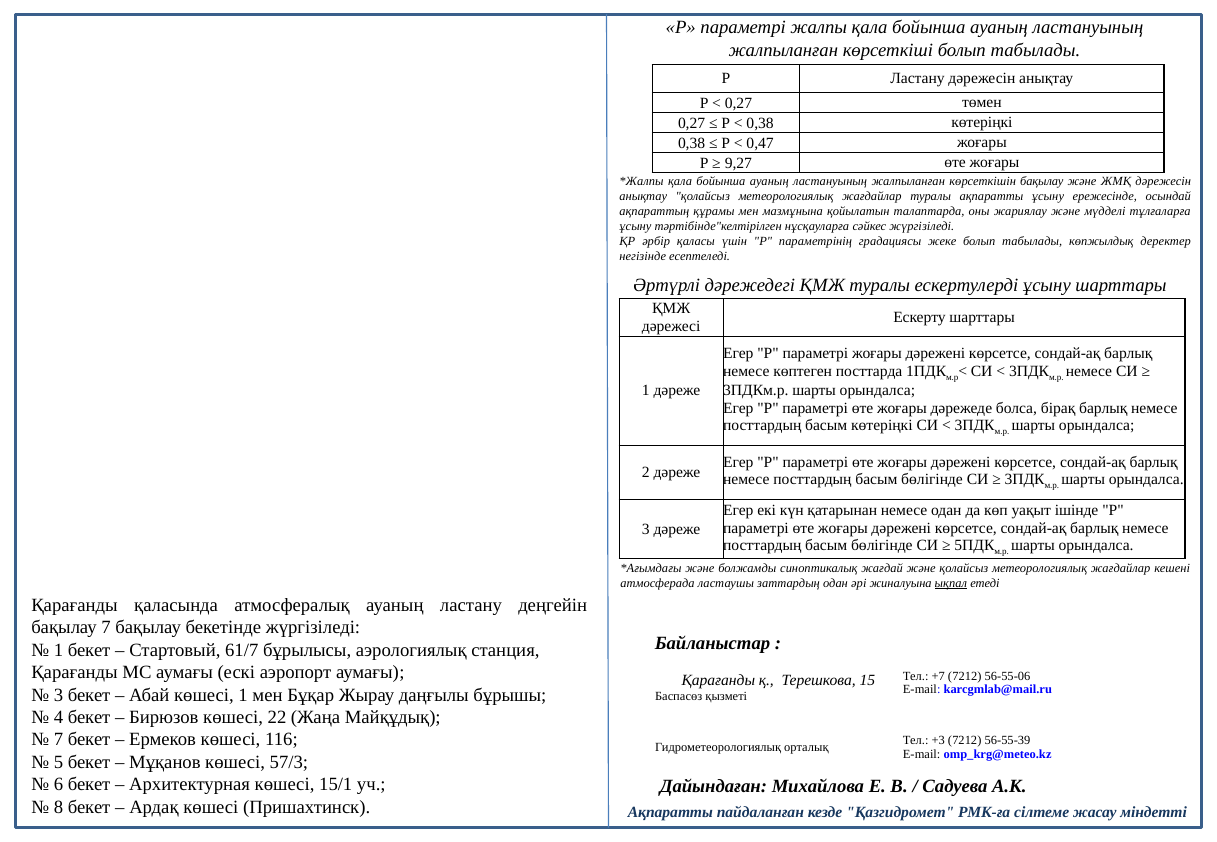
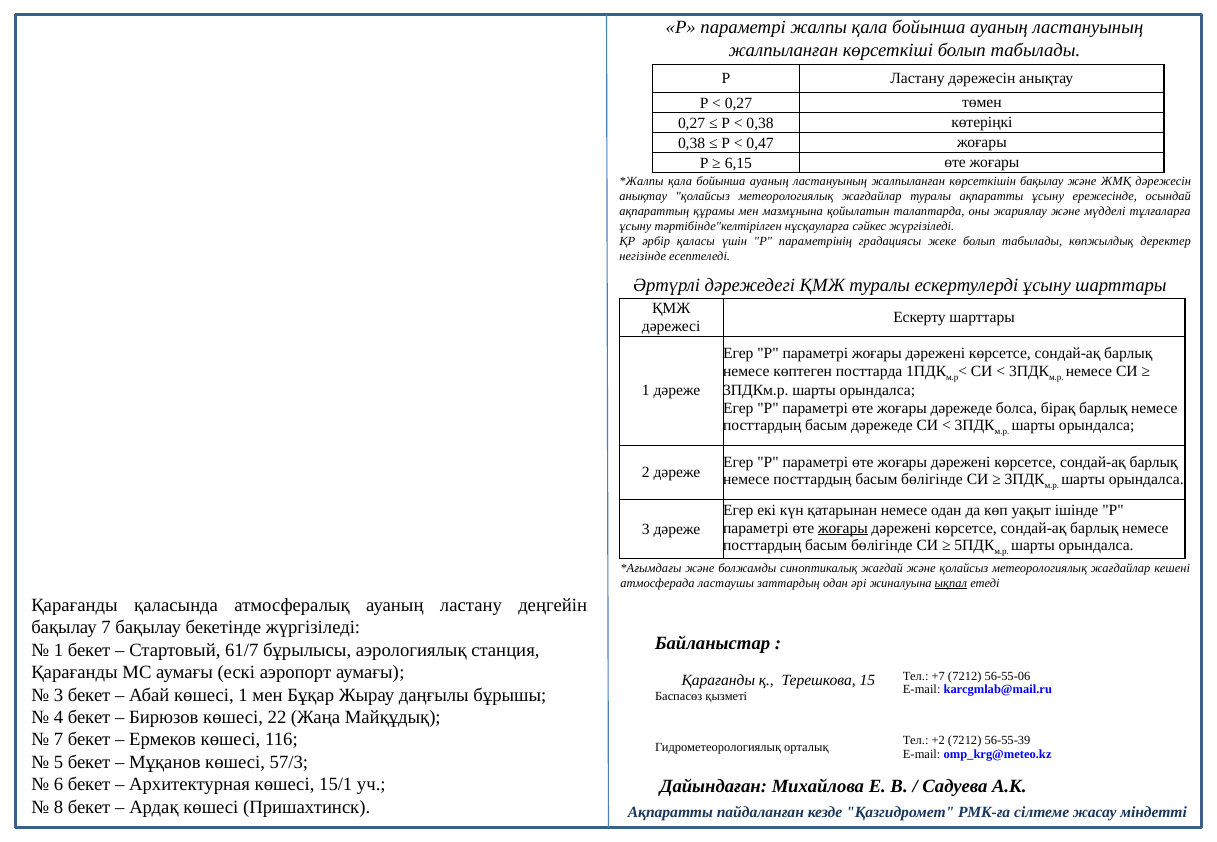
9,27: 9,27 -> 6,15 (738, 163)
басым көтеріңкі: көтеріңкі -> дәрежеде (882, 425)
жоғары underline: none -> present (843, 528)
+3: +3 -> +2 (938, 741)
